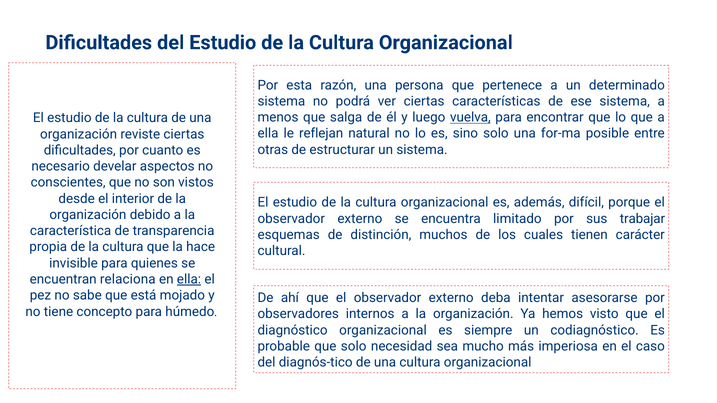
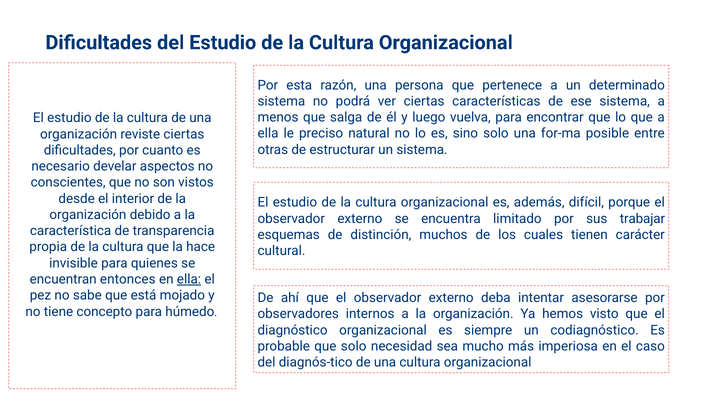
vuelva underline: present -> none (470, 117)
reflejan: reflejan -> preciso (321, 134)
relaciona: relaciona -> entonces (128, 279)
